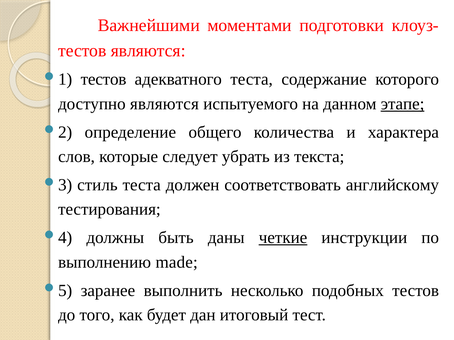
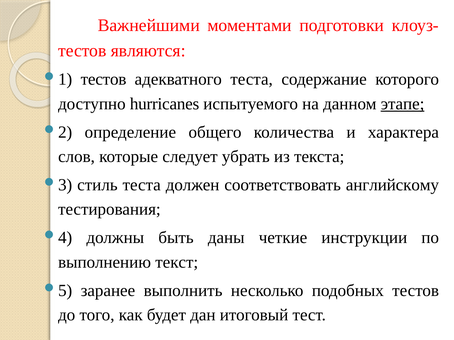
доступно являются: являются -> hurricanes (165, 104)
четкие underline: present -> none (283, 238)
made: made -> текст (177, 263)
